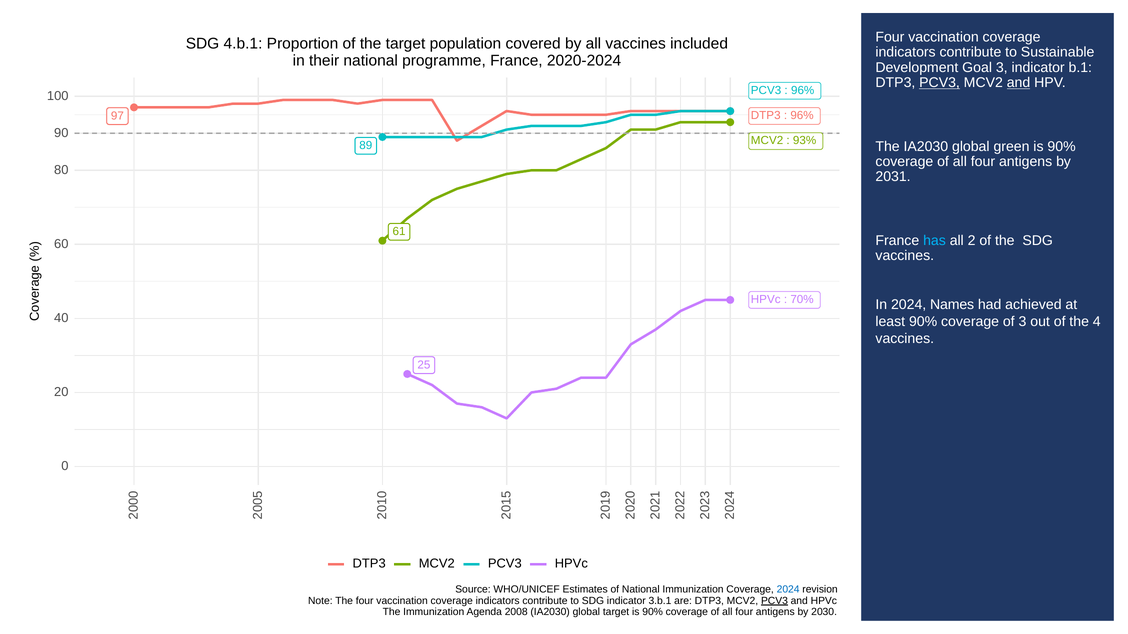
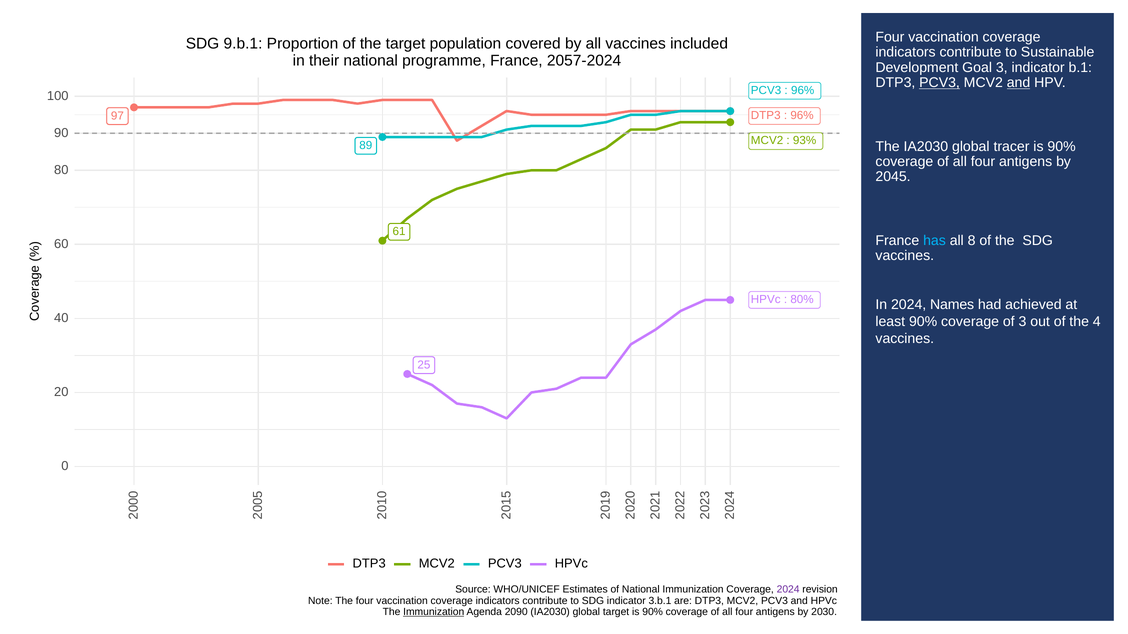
4.b.1: 4.b.1 -> 9.b.1 (243, 44)
2020-2024: 2020-2024 -> 2057-2024 (584, 60)
green: green -> tracer (1012, 146)
2031: 2031 -> 2045 (893, 177)
all 2: 2 -> 8 (972, 241)
70%: 70% -> 80% (802, 300)
2024 colour: blue -> purple (788, 590)
PCV3 underline: present -> none (774, 601)
Immunization underline: none -> present (434, 612)
2008: 2008 -> 2090 (516, 612)
